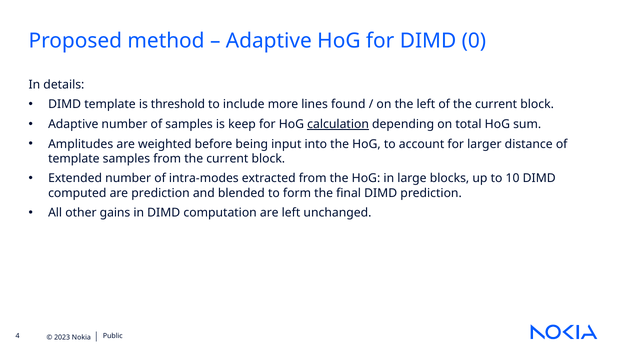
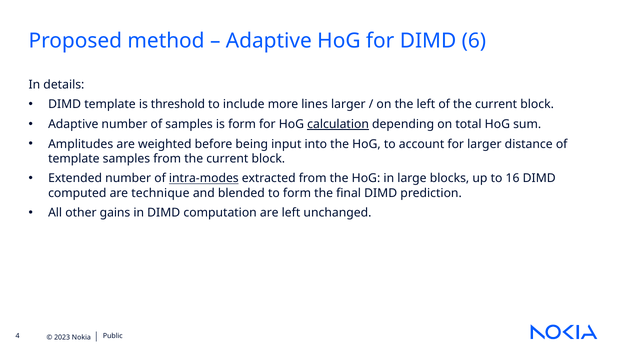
0: 0 -> 6 (474, 41)
lines found: found -> larger (348, 104)
is keep: keep -> form (242, 124)
intra-modes underline: none -> present (204, 179)
10: 10 -> 16 (513, 179)
are prediction: prediction -> technique (160, 193)
